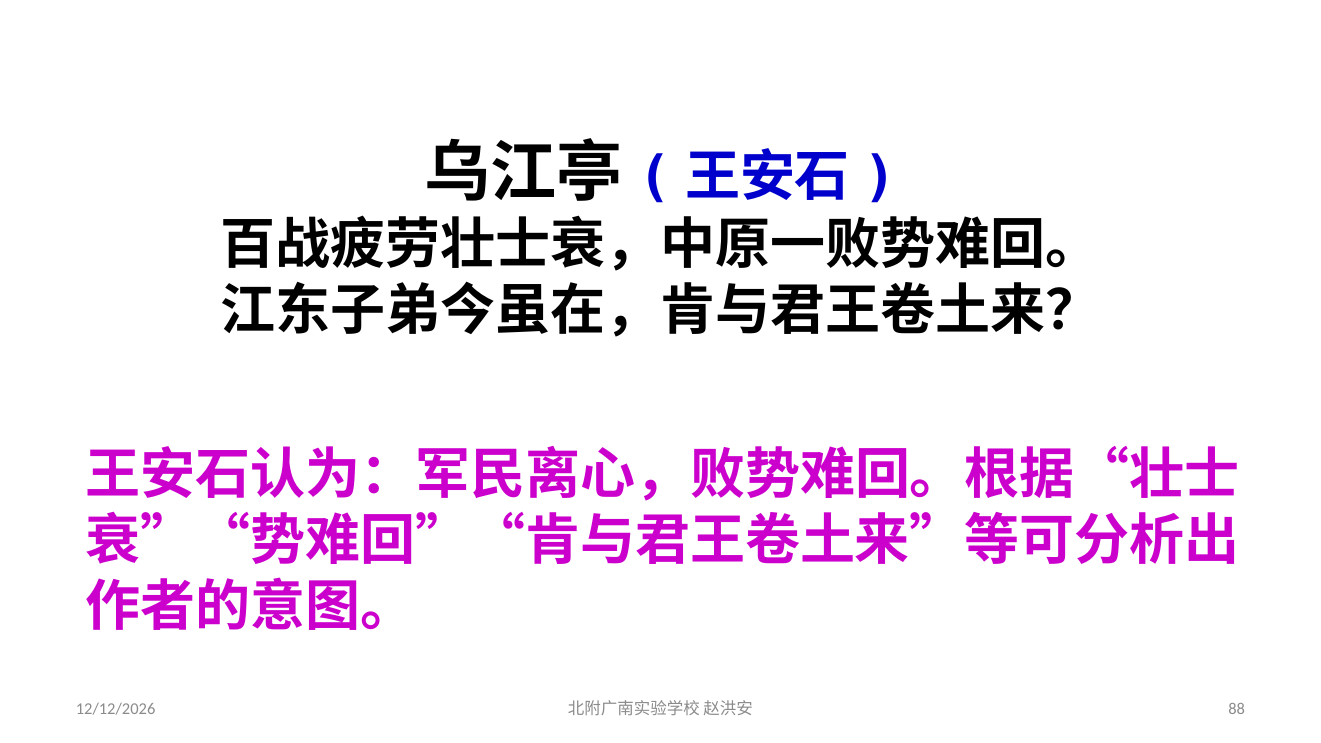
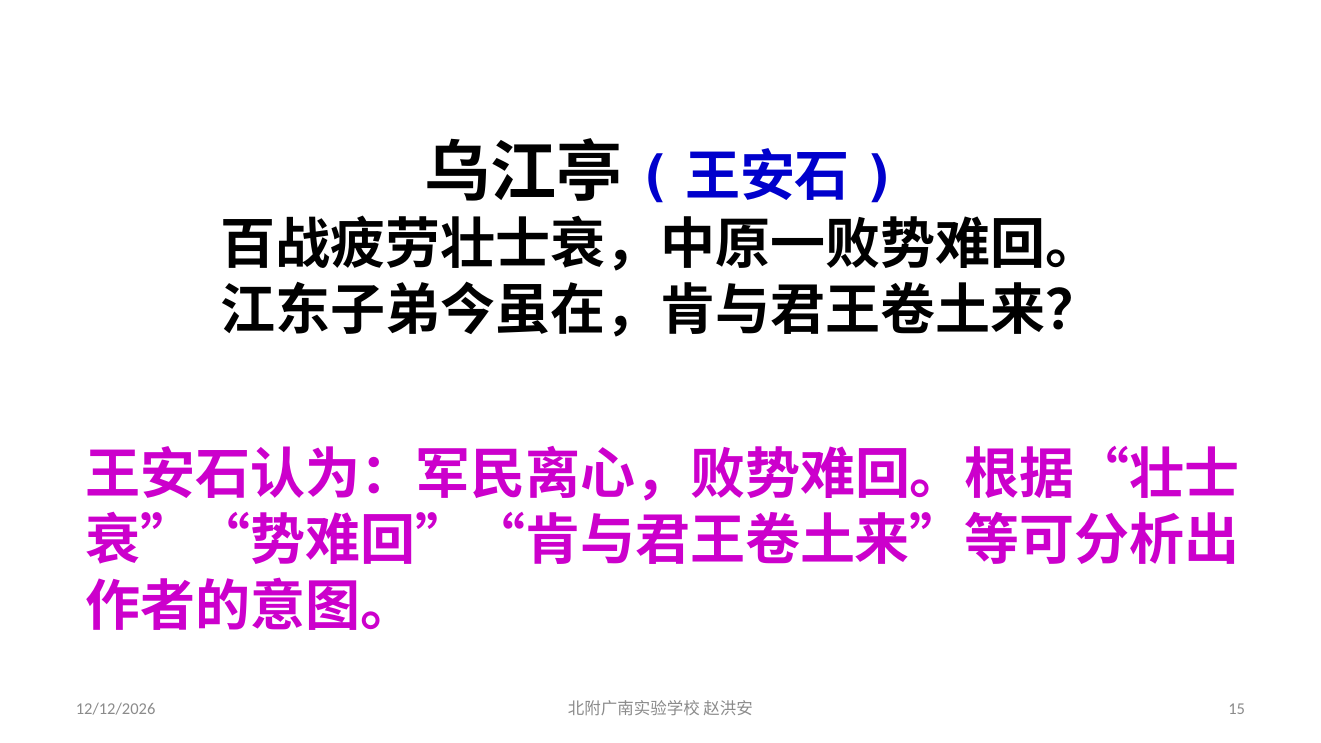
88: 88 -> 15 (1237, 709)
